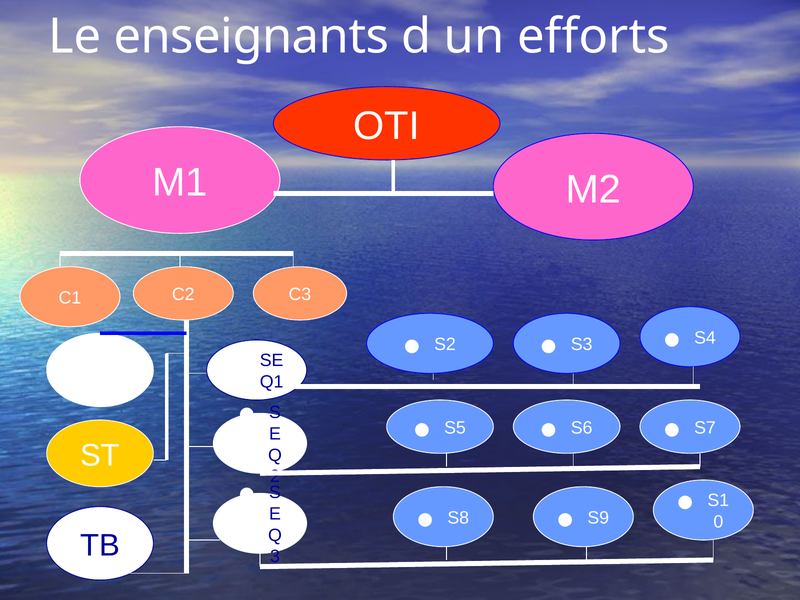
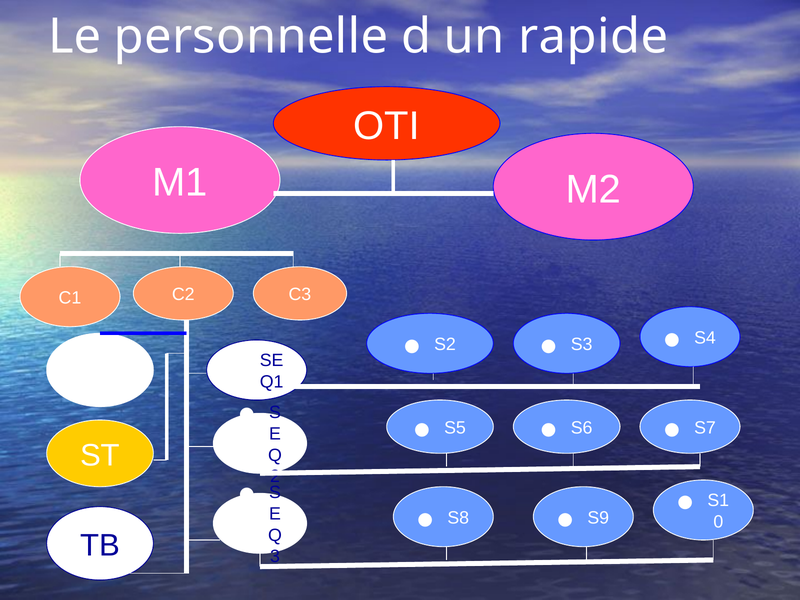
enseignants: enseignants -> personnelle (251, 37)
efforts: efforts -> rapide (593, 37)
